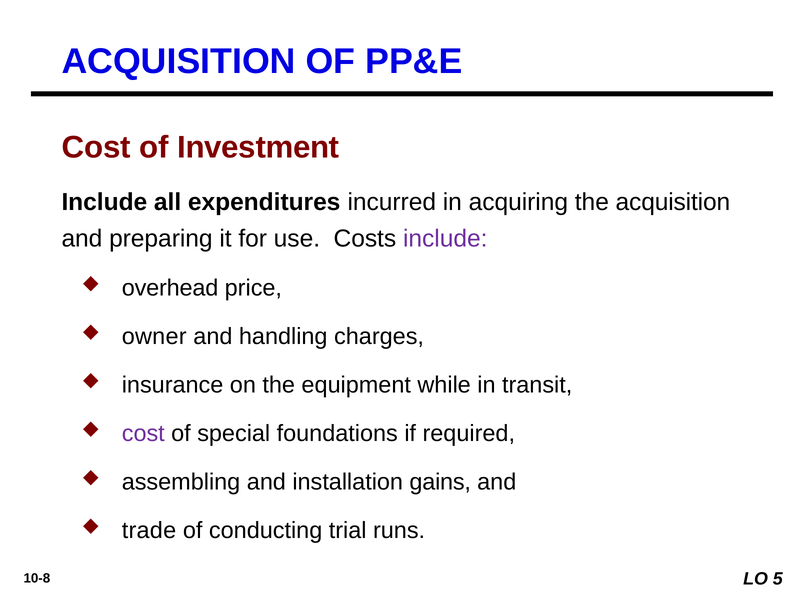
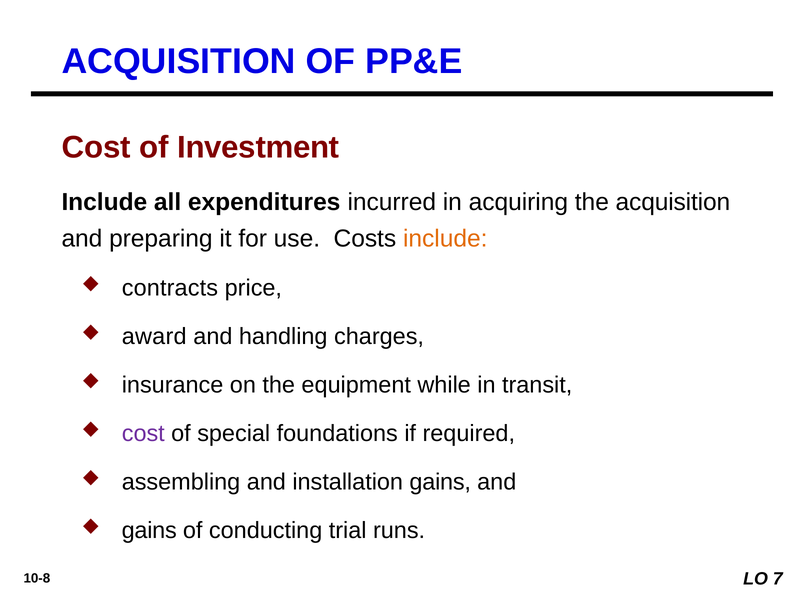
include colour: purple -> orange (445, 239)
overhead: overhead -> contracts (170, 288)
owner: owner -> award (154, 336)
trade: trade -> gains (149, 531)
5: 5 -> 7 (778, 579)
